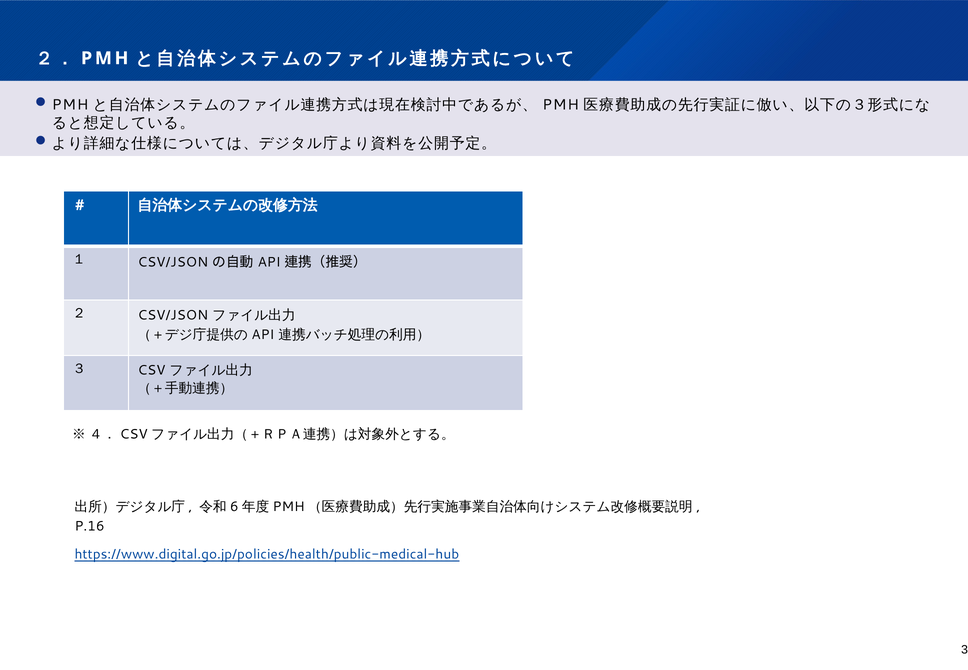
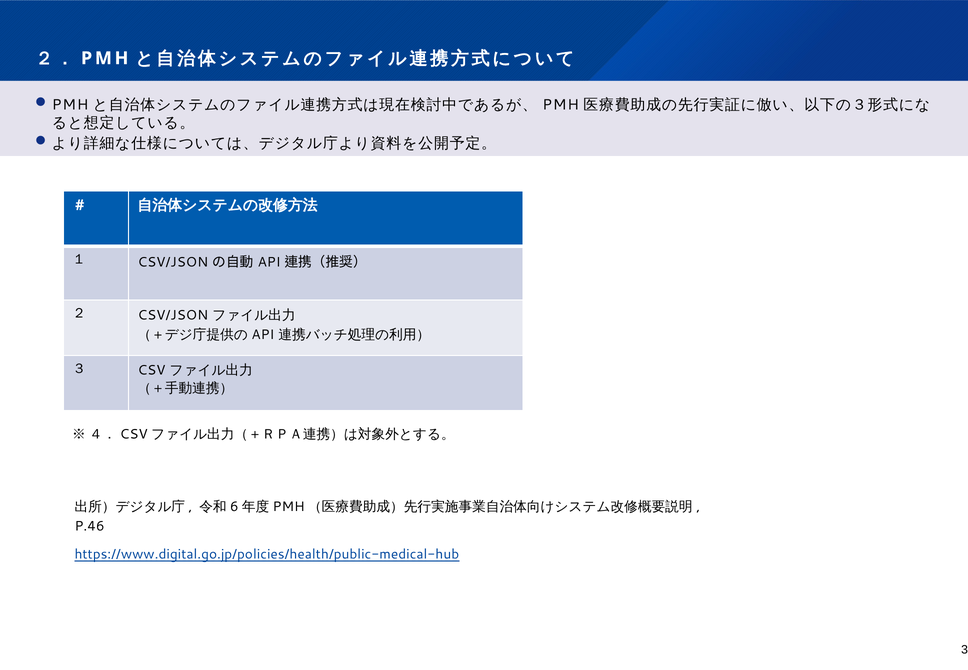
P.16: P.16 -> P.46 (90, 526)
